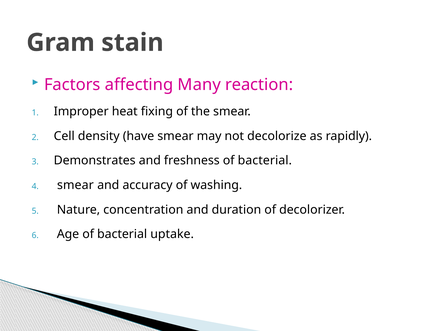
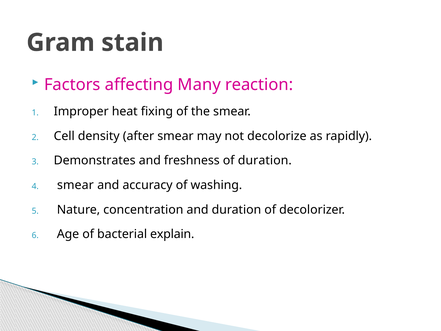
have: have -> after (139, 136)
freshness of bacterial: bacterial -> duration (265, 160)
uptake: uptake -> explain (172, 234)
